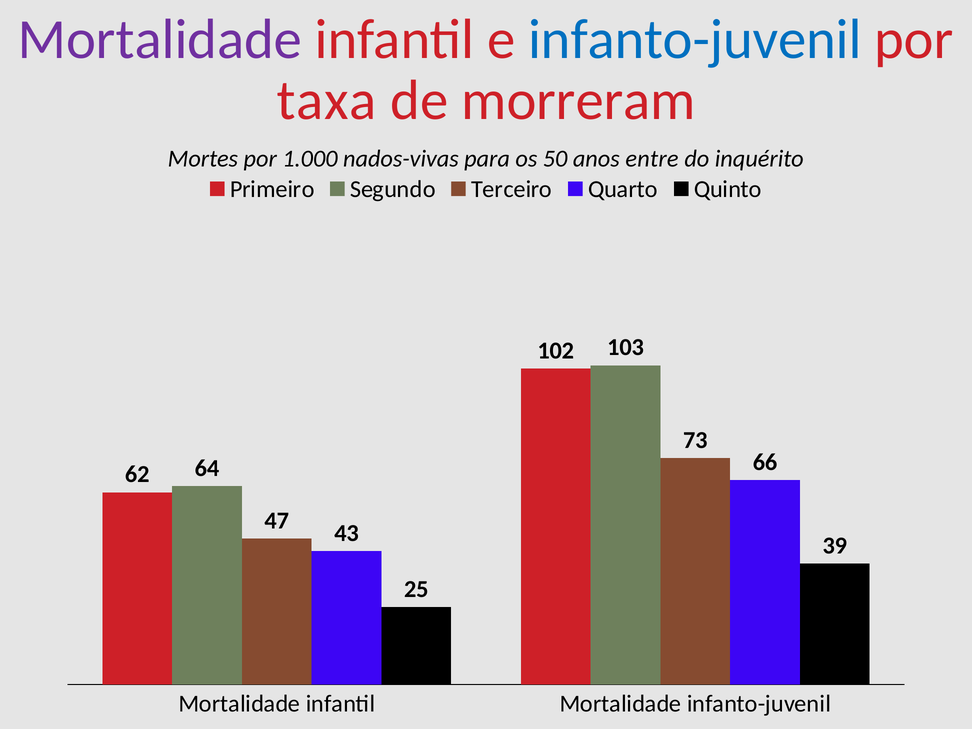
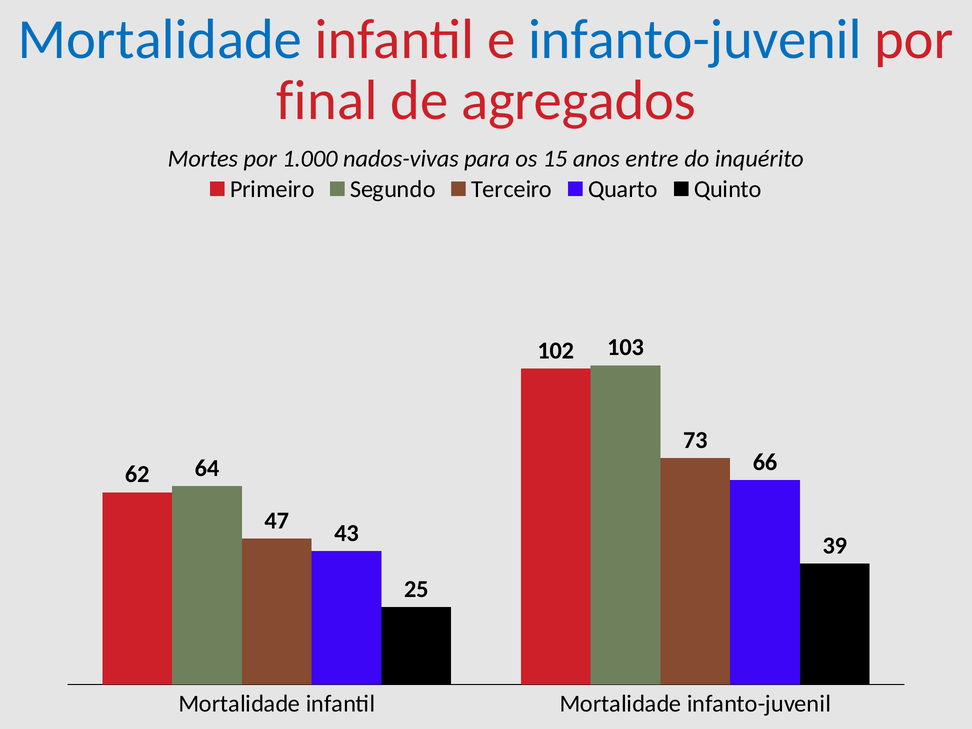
Mortalidade colour: purple -> blue (160, 39)
taxa: taxa -> final (327, 101)
morreram: morreram -> agregados (579, 101)
50: 50 -> 15 (555, 159)
